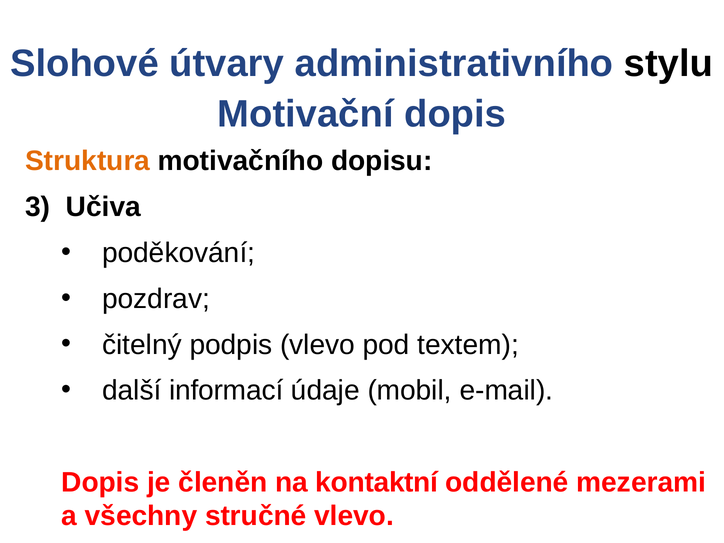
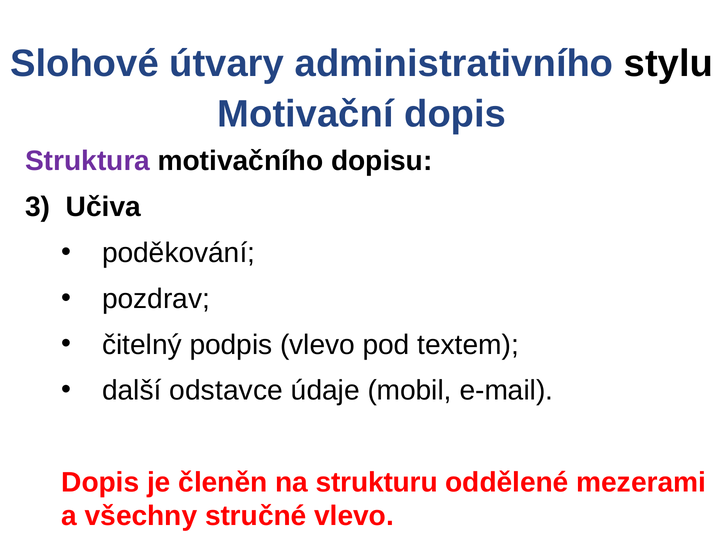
Struktura colour: orange -> purple (88, 161)
informací: informací -> odstavce (226, 391)
kontaktní: kontaktní -> strukturu (377, 482)
